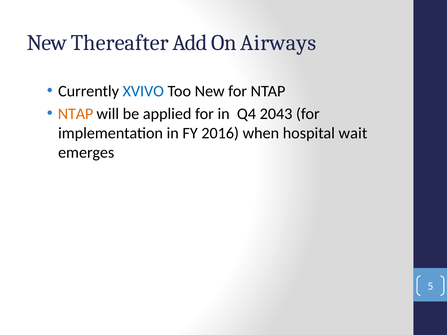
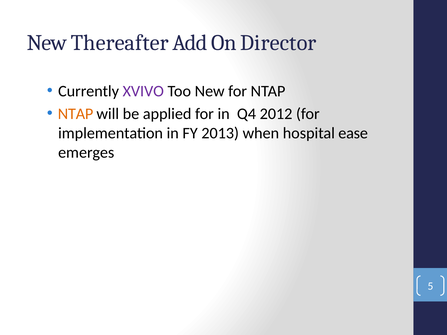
Airways: Airways -> Director (278, 43)
XVIVO colour: blue -> purple (143, 91)
2043: 2043 -> 2012 (276, 114)
2016: 2016 -> 2013 (220, 133)
wait: wait -> ease (353, 133)
